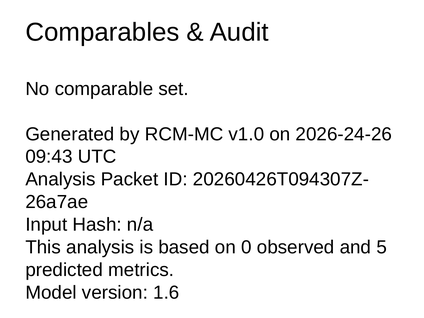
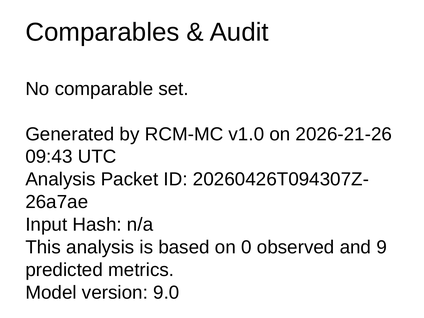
2026-24-26: 2026-24-26 -> 2026-21-26 (344, 134)
5: 5 -> 9 (382, 247)
1.6: 1.6 -> 9.0 (166, 292)
